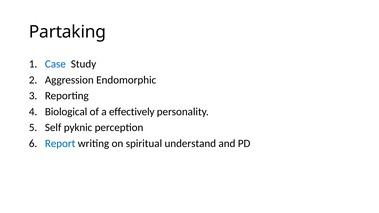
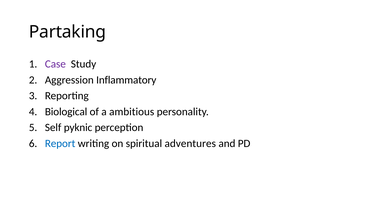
Case colour: blue -> purple (55, 64)
Endomorphic: Endomorphic -> Inflammatory (126, 80)
effectively: effectively -> ambitious (132, 112)
understand: understand -> adventures (190, 144)
